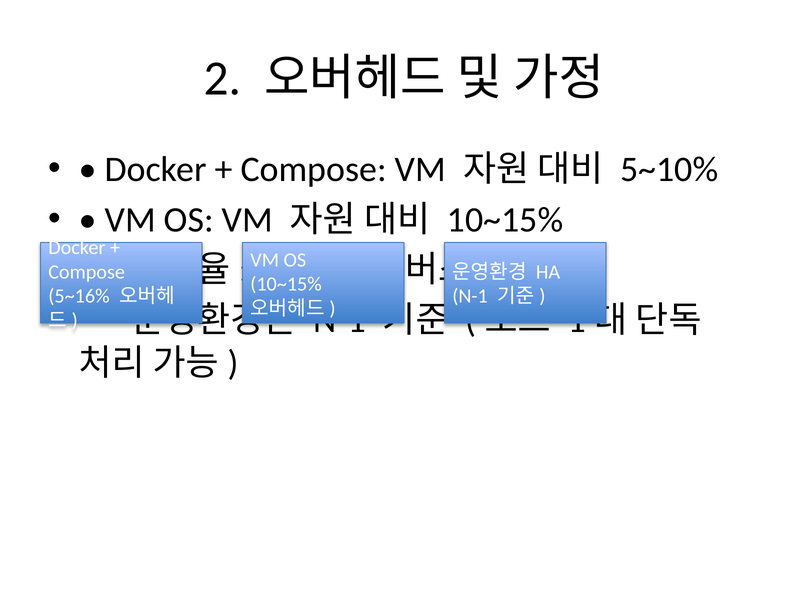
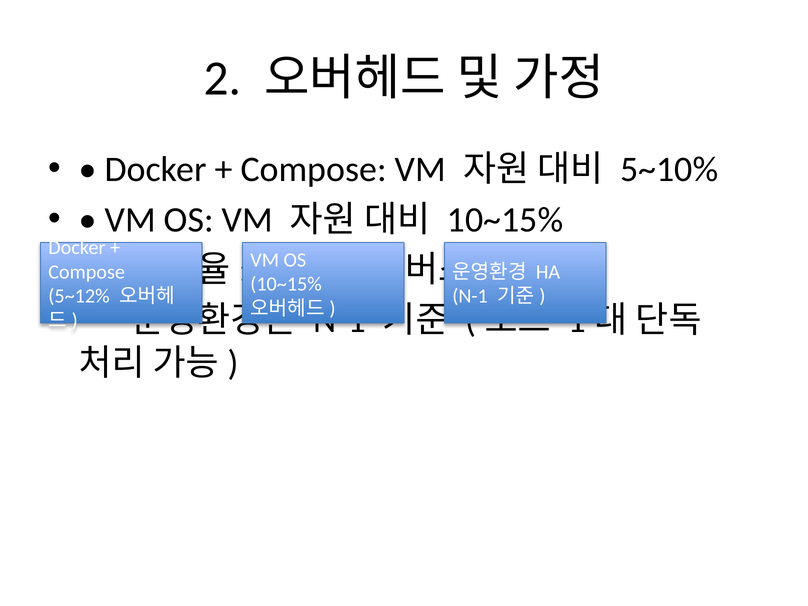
5~16%: 5~16% -> 5~12% (79, 296)
